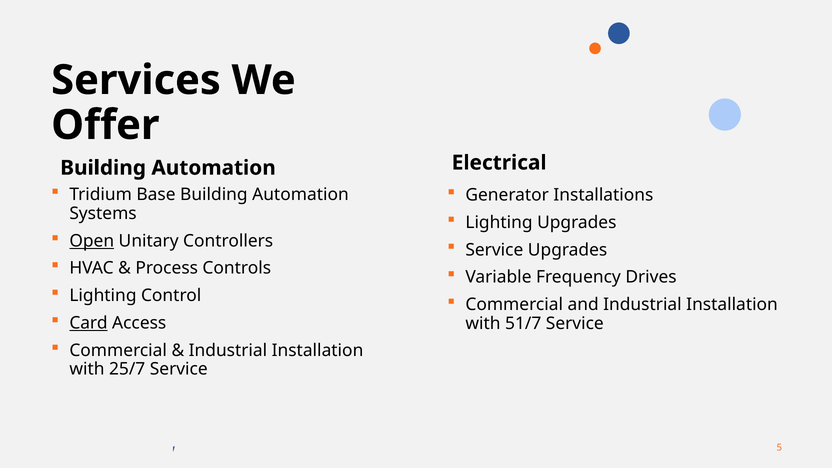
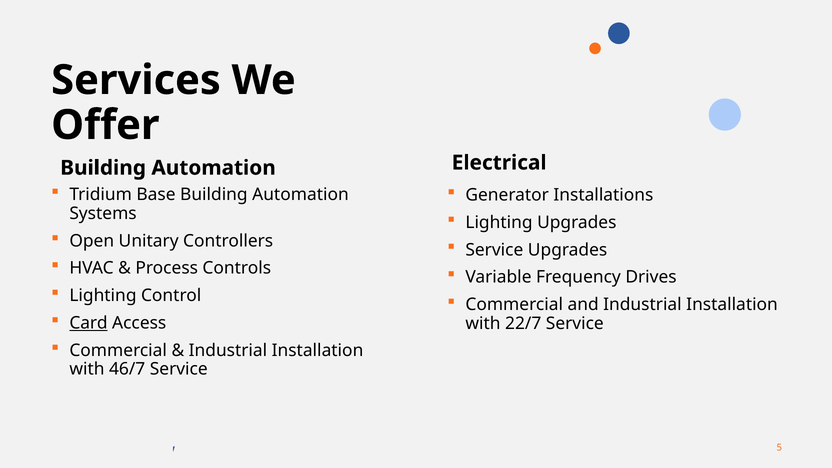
Open underline: present -> none (92, 241)
51/7: 51/7 -> 22/7 (523, 323)
25/7: 25/7 -> 46/7 (127, 369)
